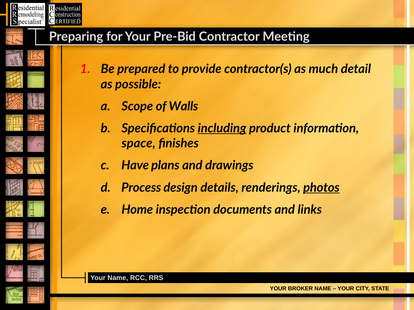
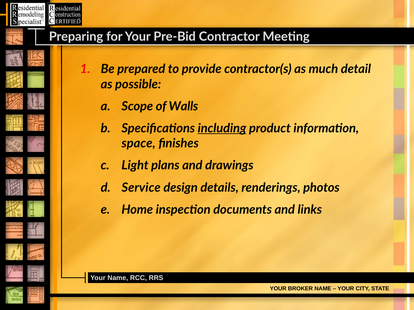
Have: Have -> Light (135, 166)
Process: Process -> Service (141, 188)
photos underline: present -> none (321, 188)
